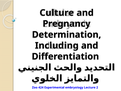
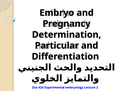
Culture: Culture -> Embryo (57, 13)
Including: Including -> Particular (57, 45)
